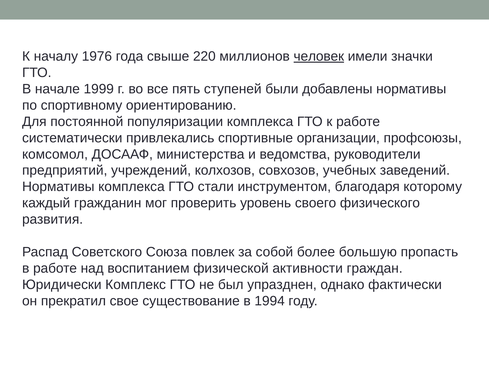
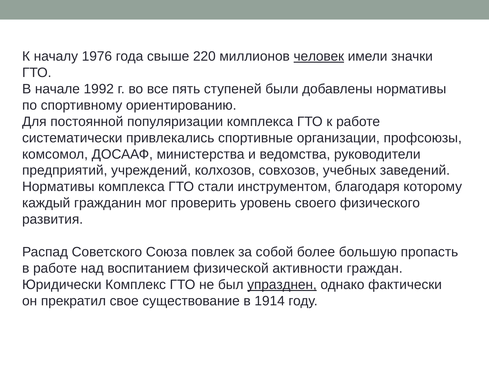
1999: 1999 -> 1992 (99, 89)
упразднен underline: none -> present (282, 285)
1994: 1994 -> 1914 (270, 301)
